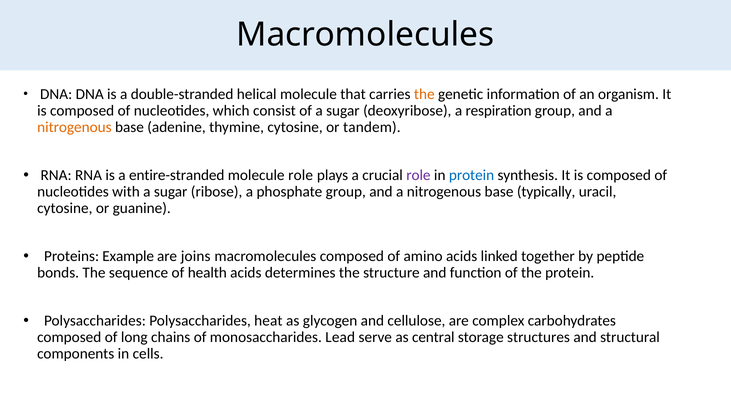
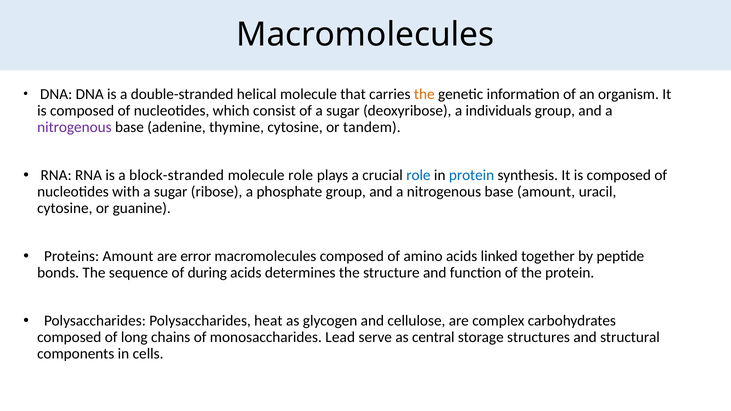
respiration: respiration -> individuals (498, 111)
nitrogenous colour: orange -> purple (74, 127)
entire-stranded: entire-stranded -> block-stranded (177, 175)
role colour: purple -> blue (418, 175)
base typically: typically -> amount (546, 192)
Proteins Example: Example -> Amount (128, 256)
joins: joins -> error (196, 256)
health: health -> during (207, 273)
